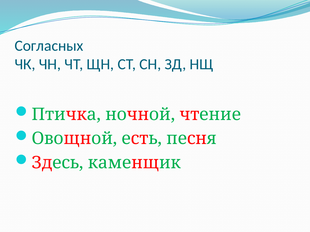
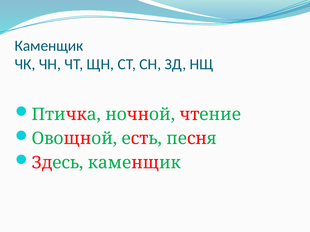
Согласных: Согласных -> Каменщик (49, 46)
